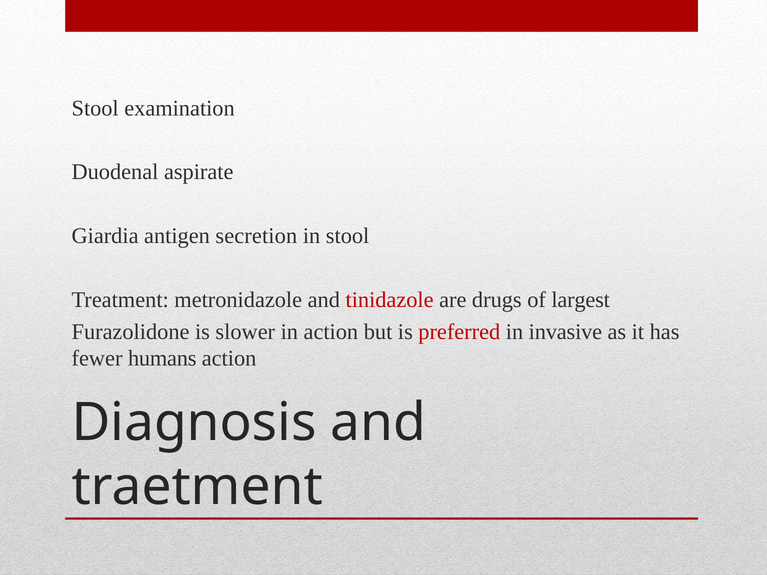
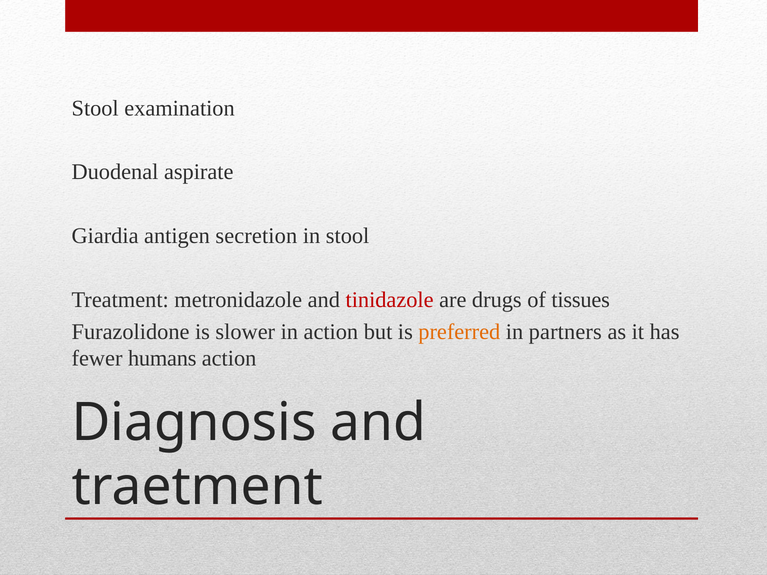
largest: largest -> tissues (581, 300)
preferred colour: red -> orange (459, 332)
invasive: invasive -> partners (565, 332)
